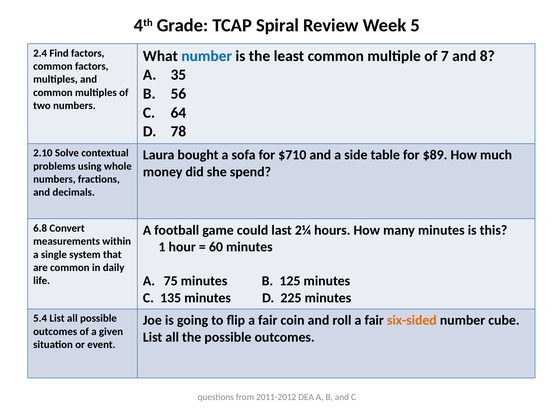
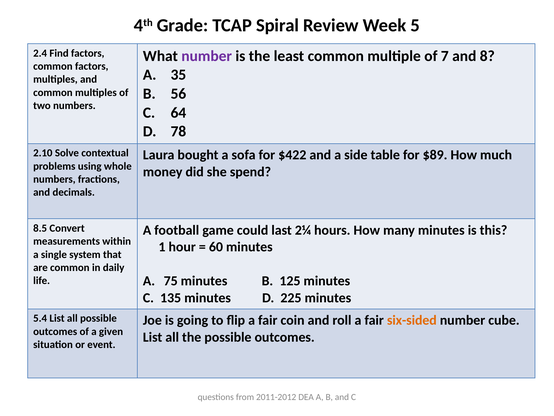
number colour: blue -> purple (207, 56)
$710: $710 -> $422 (292, 155)
6.8: 6.8 -> 8.5 (40, 228)
